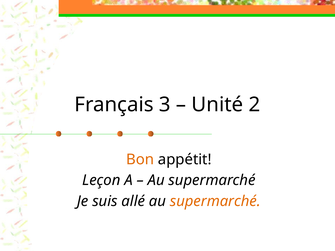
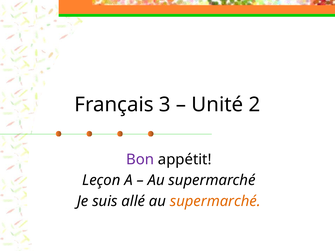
Bon colour: orange -> purple (140, 160)
